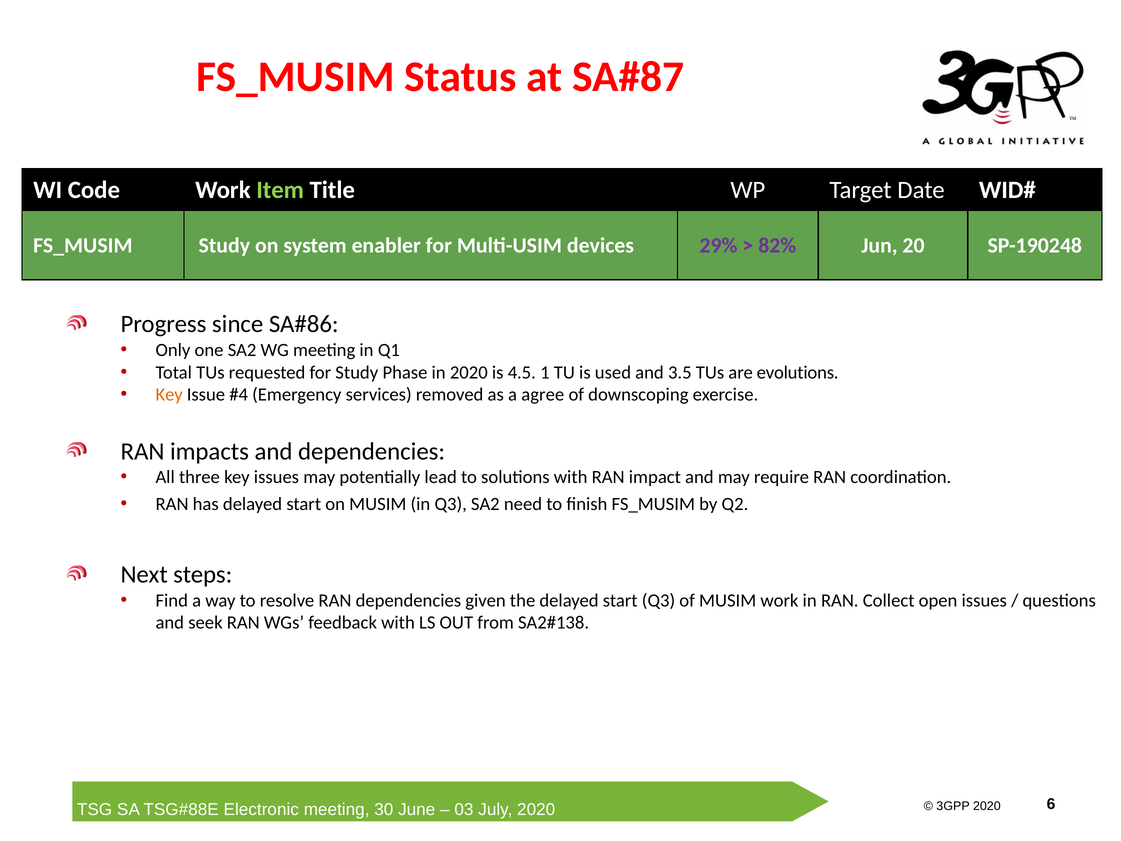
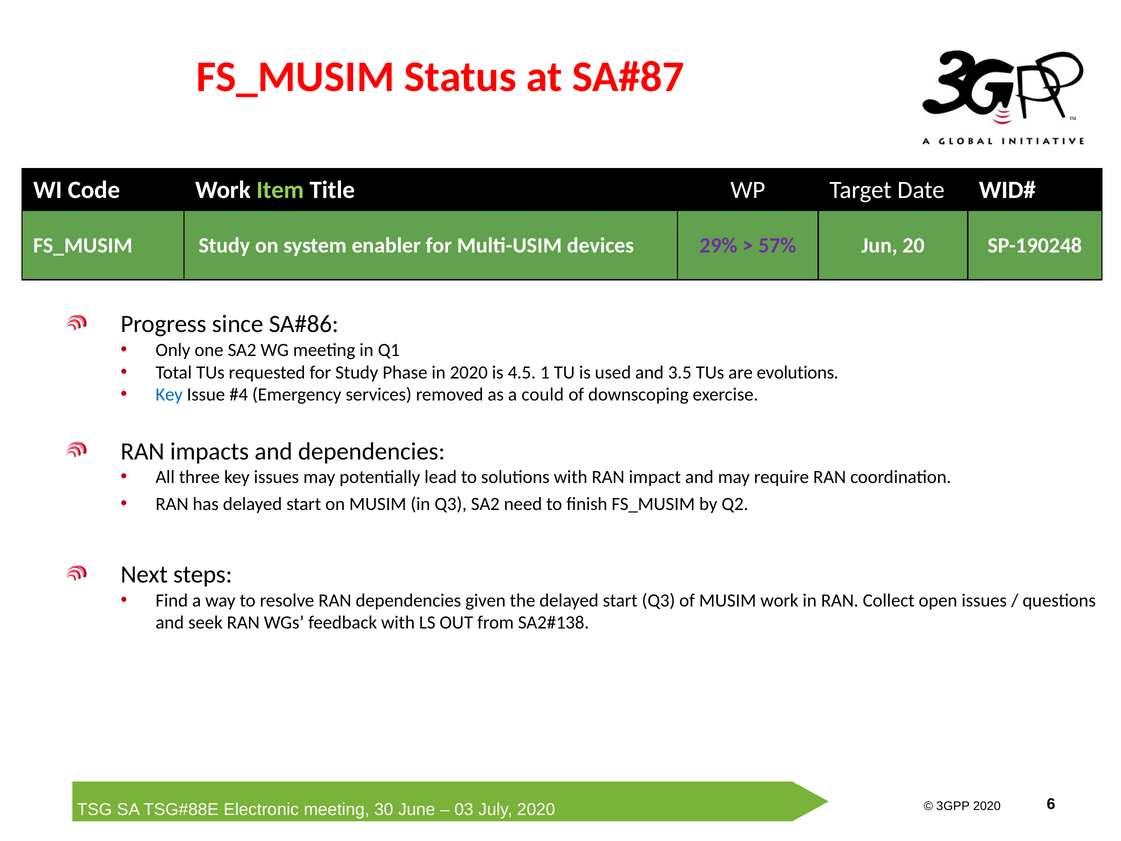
82%: 82% -> 57% (777, 245)
Key colour: orange -> blue (169, 395)
agree: agree -> could (543, 395)
